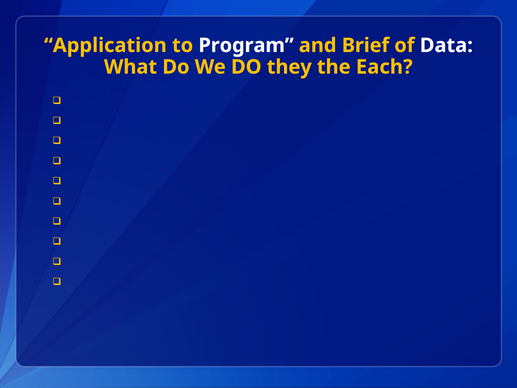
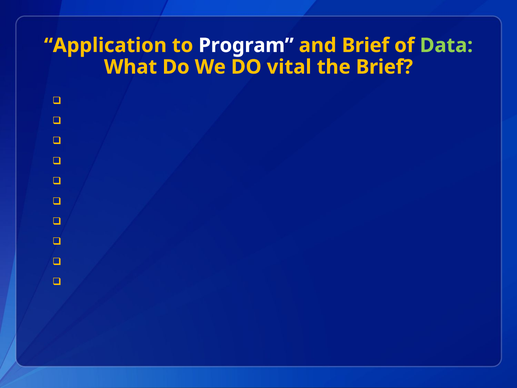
Data colour: white -> light green (446, 45)
they: they -> vital (289, 67)
the Each: Each -> Brief (384, 67)
